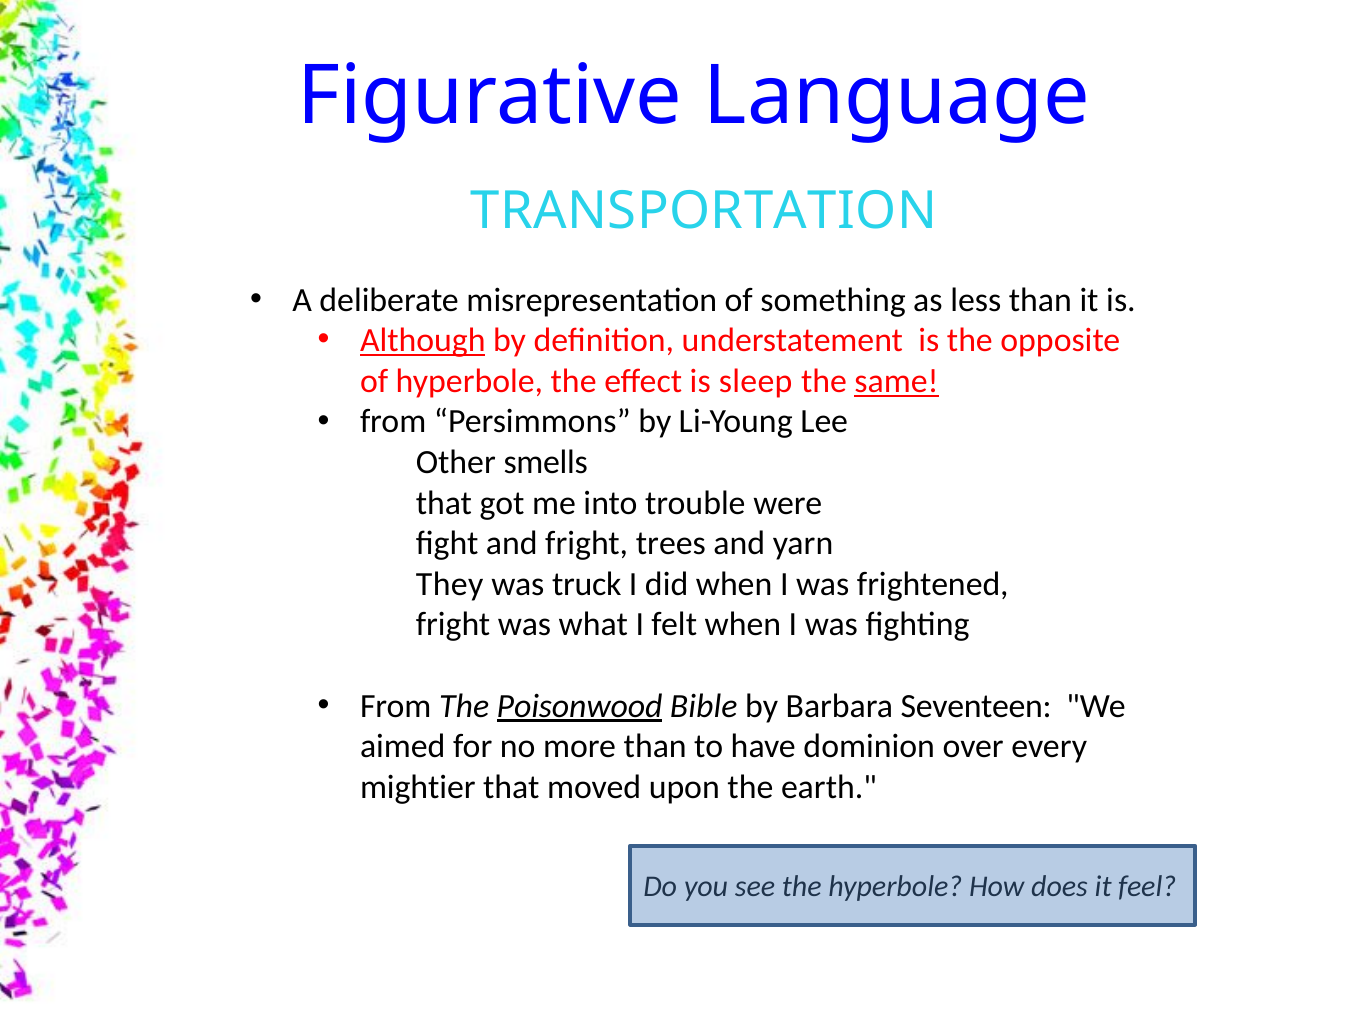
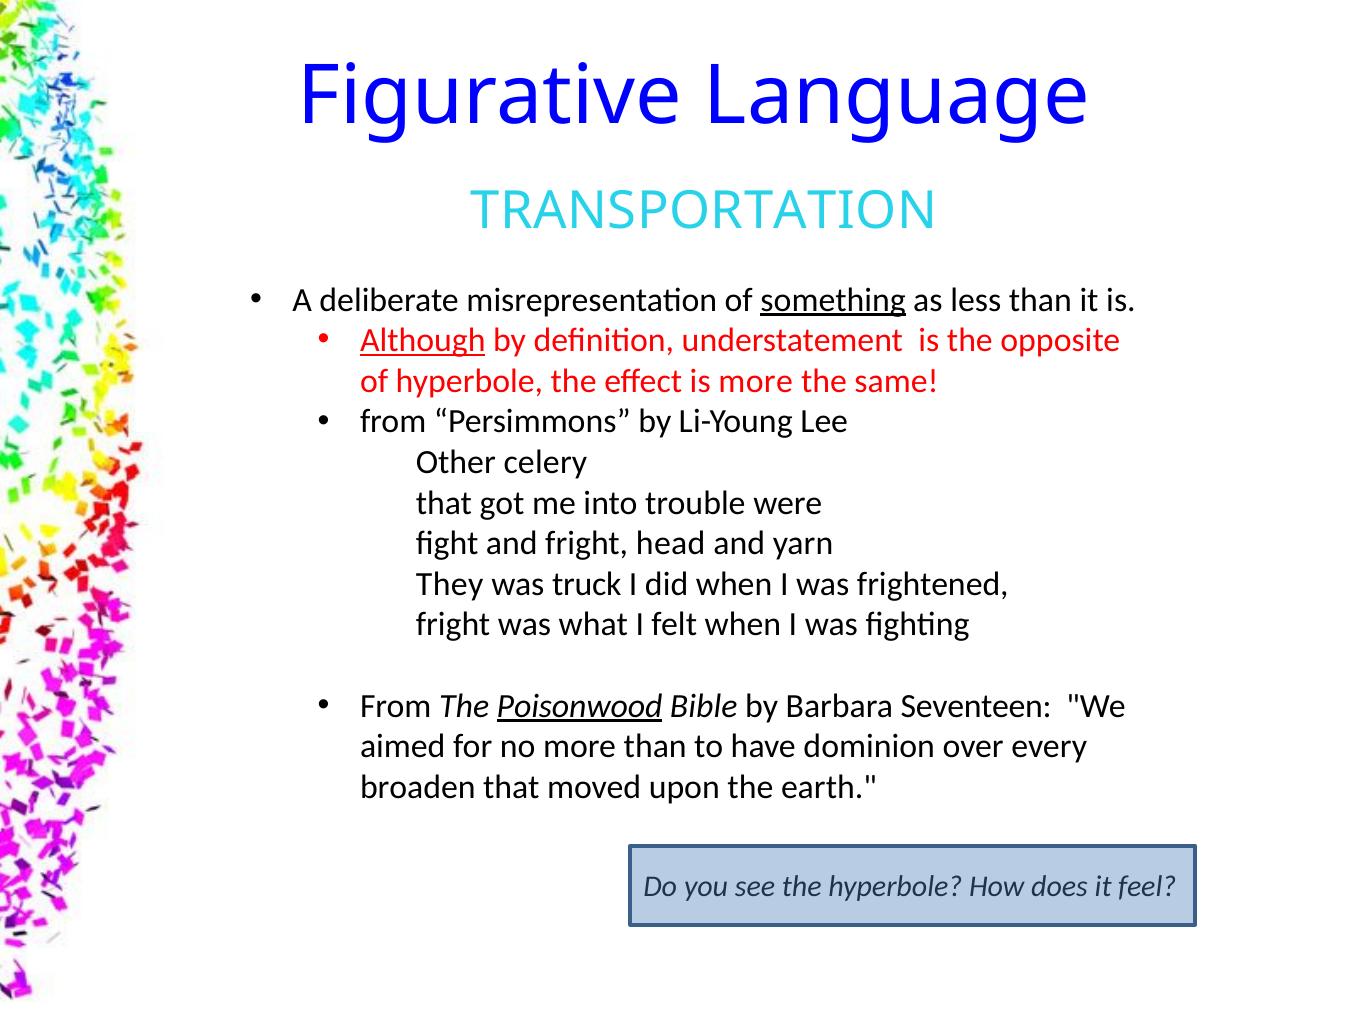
something underline: none -> present (833, 300)
is sleep: sleep -> more (756, 381)
same underline: present -> none (897, 381)
smells: smells -> celery (545, 462)
trees: trees -> head (671, 543)
mightier: mightier -> broaden (418, 787)
